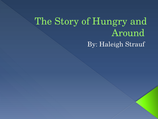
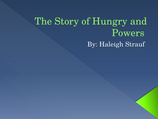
Around: Around -> Powers (128, 33)
